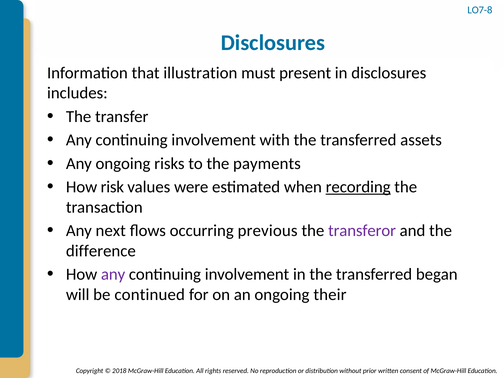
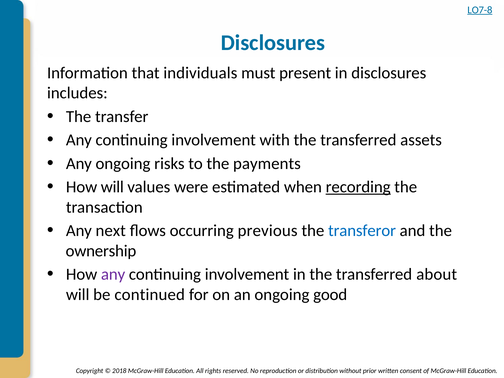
LO7-8 underline: none -> present (480, 10)
illustration: illustration -> individuals (200, 73)
How risk: risk -> will (112, 187)
transferor colour: purple -> blue (362, 231)
difference: difference -> ownership (101, 251)
began: began -> about (437, 274)
their: their -> good (330, 295)
